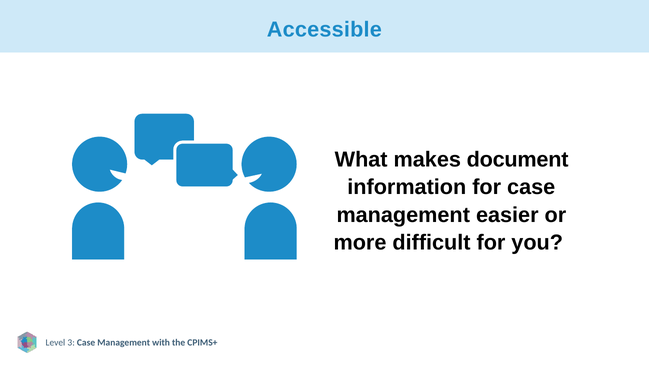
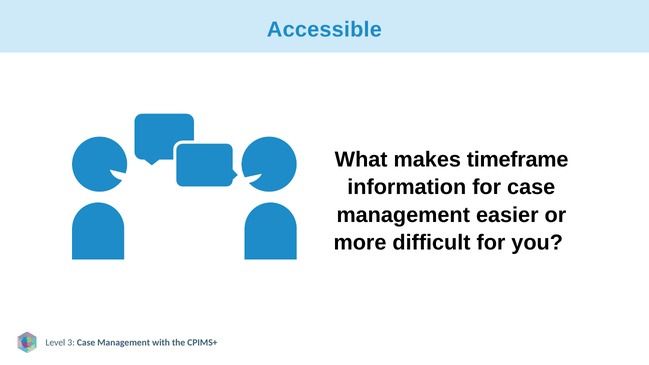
document: document -> timeframe (518, 160)
